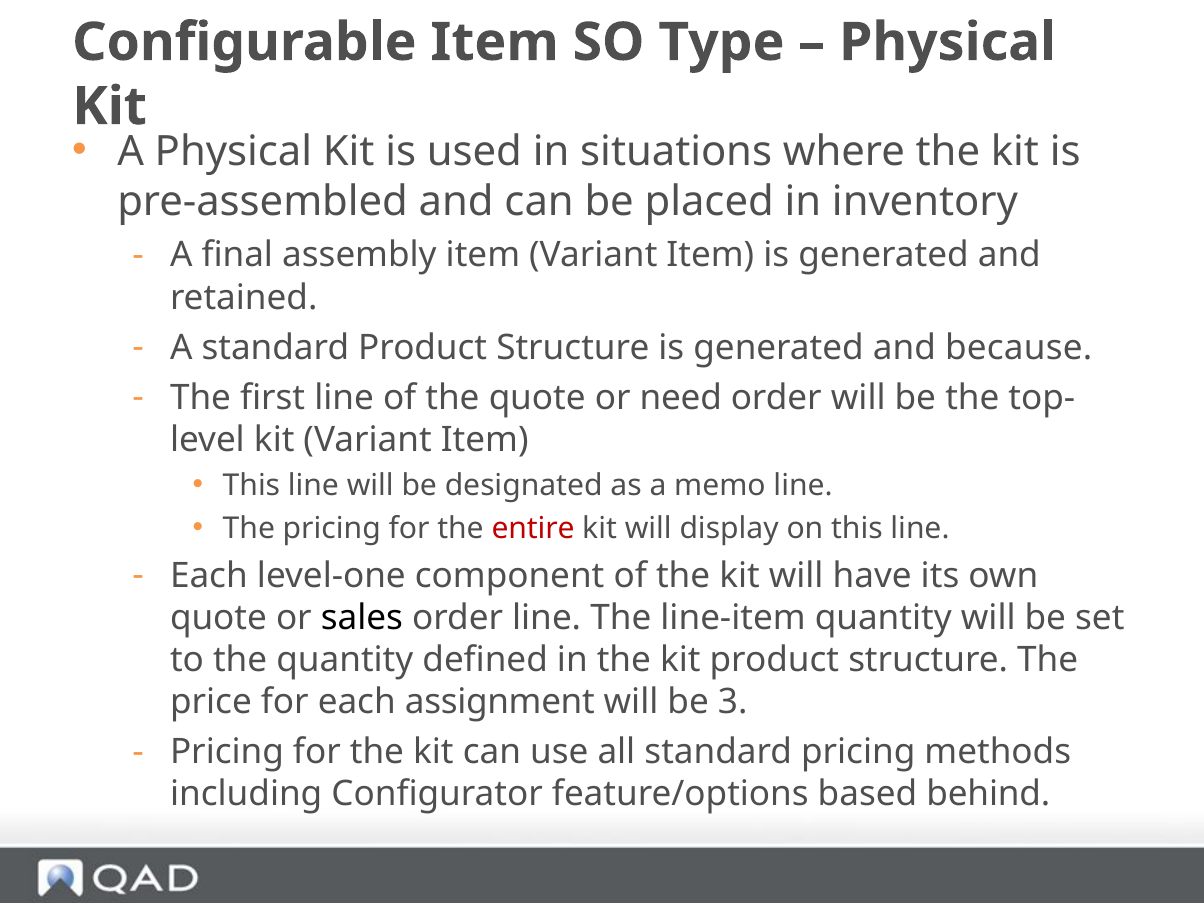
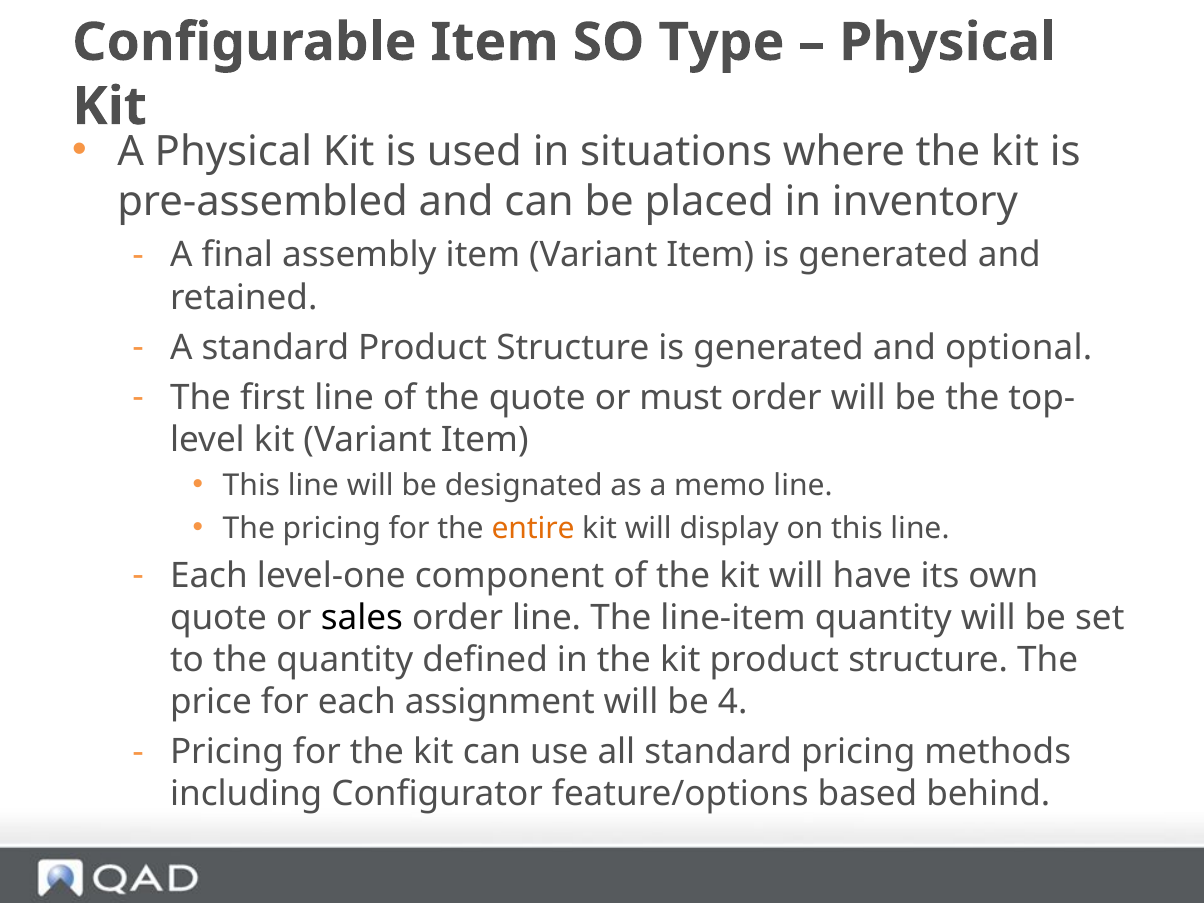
because: because -> optional (1019, 348)
need: need -> must (681, 398)
entire colour: red -> orange (533, 528)
3: 3 -> 4 (733, 702)
